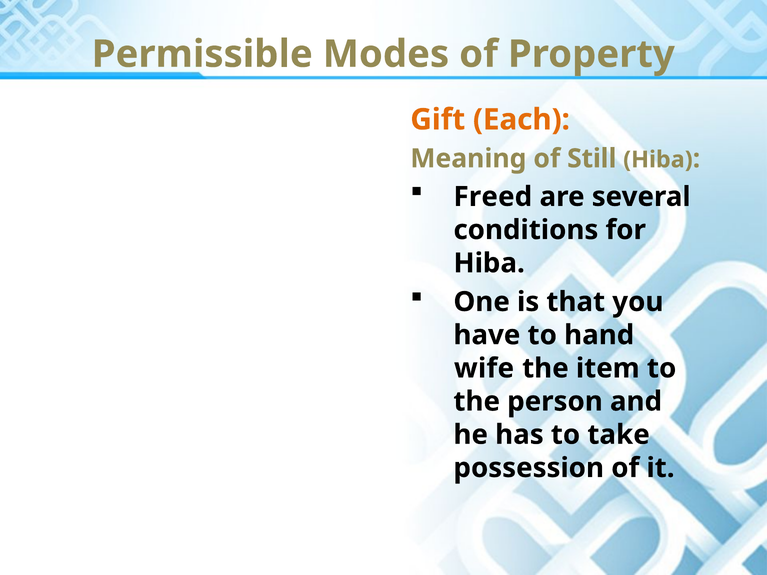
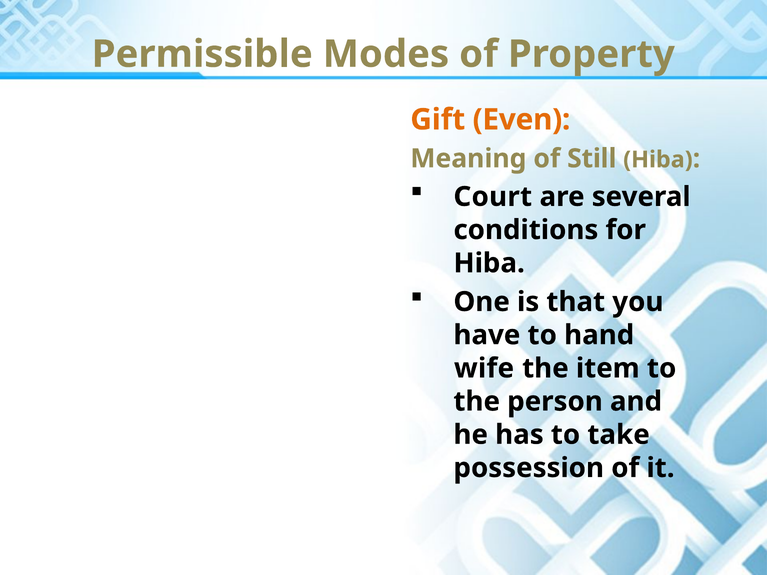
Each: Each -> Even (521, 120)
Freed: Freed -> Court (493, 197)
